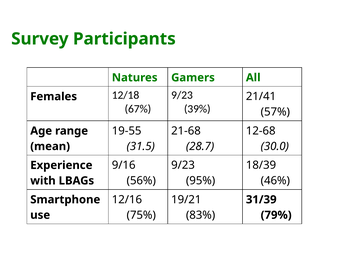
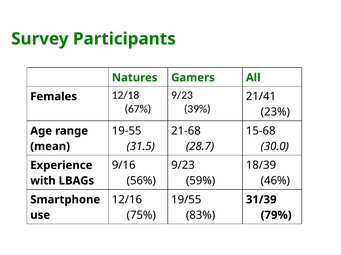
57%: 57% -> 23% (275, 112)
12-68: 12-68 -> 15-68 (261, 131)
95%: 95% -> 59% (201, 181)
19/21: 19/21 -> 19/55 (186, 200)
